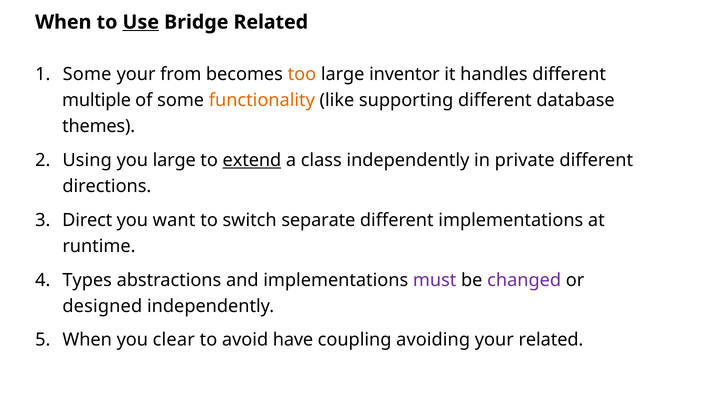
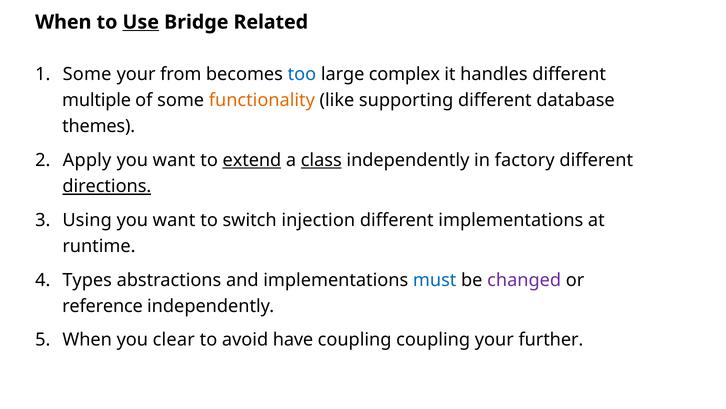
too colour: orange -> blue (302, 74)
inventor: inventor -> complex (404, 74)
Using: Using -> Apply (87, 160)
large: large -> want (174, 160)
class underline: none -> present (321, 160)
private: private -> factory (525, 160)
directions underline: none -> present (107, 186)
Direct: Direct -> Using (87, 220)
separate: separate -> injection (318, 220)
must colour: purple -> blue (435, 280)
designed: designed -> reference (102, 306)
coupling avoiding: avoiding -> coupling (433, 339)
your related: related -> further (551, 339)
